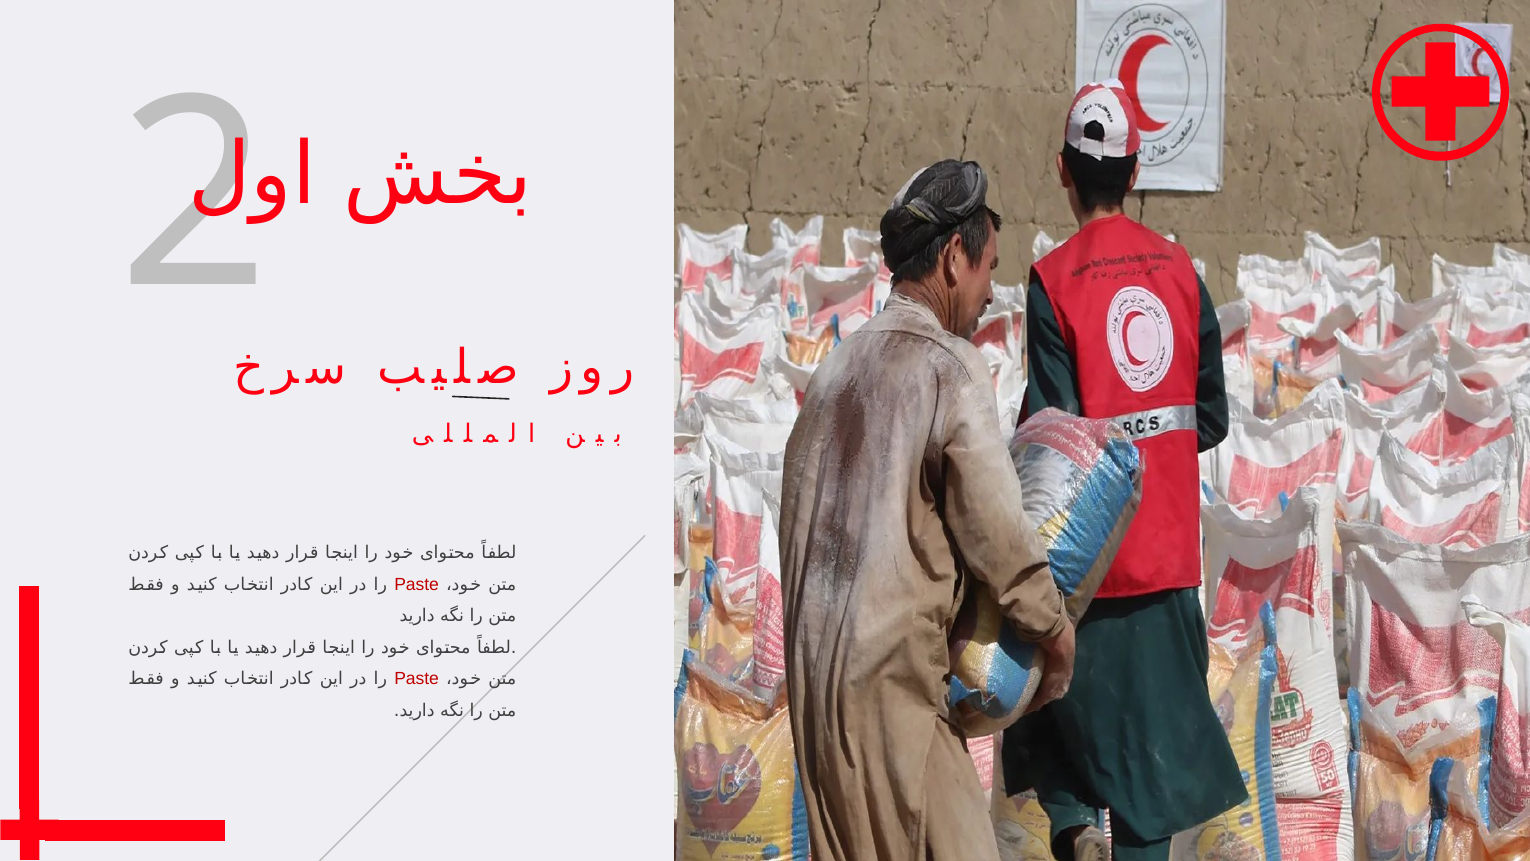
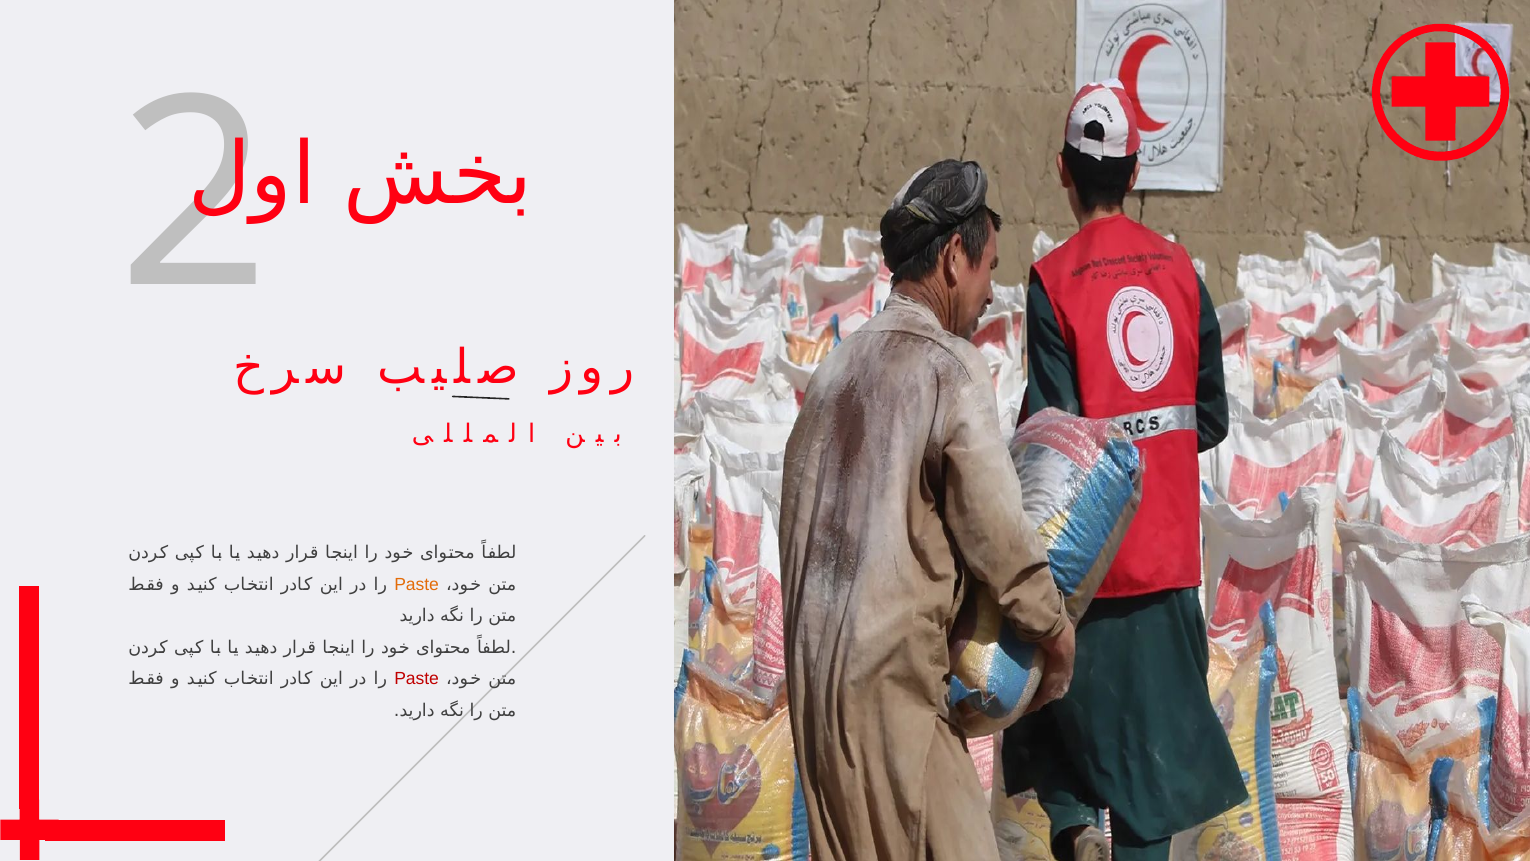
Paste colour: red -> orange (417, 584)
